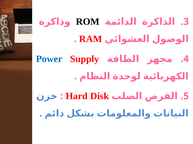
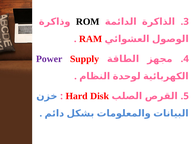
Power colour: blue -> purple (49, 59)
